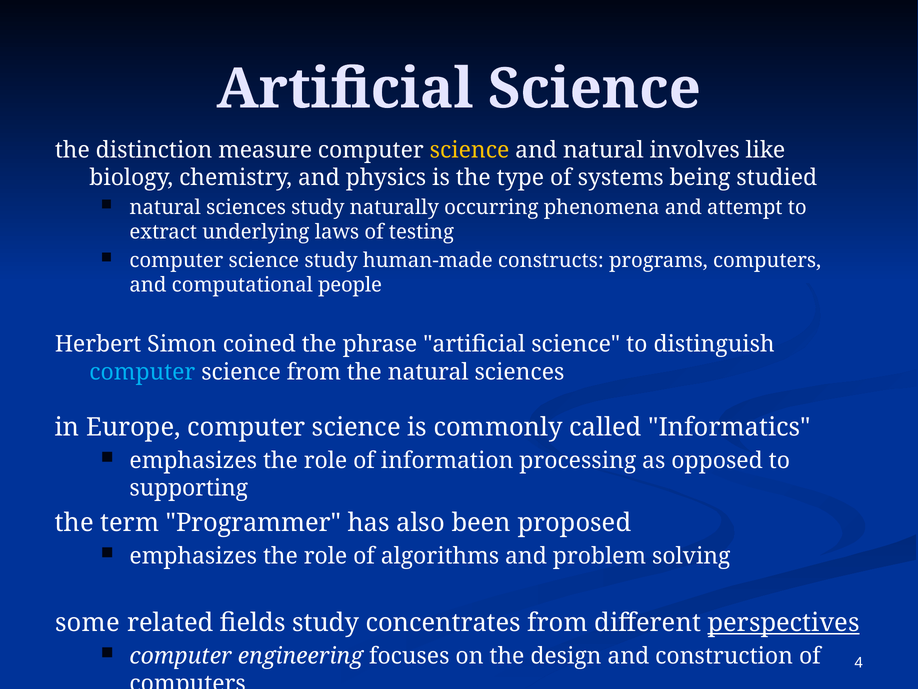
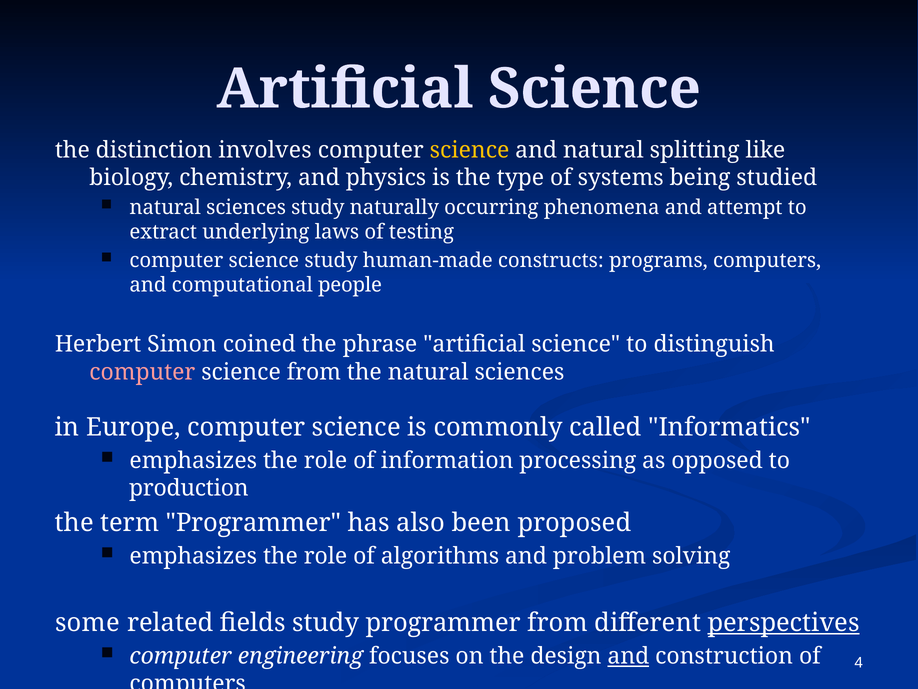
measure: measure -> involves (265, 150)
involves: involves -> splitting (695, 150)
computer colour: light blue -> pink (142, 372)
supporting: supporting -> production (189, 488)
study concentrates: concentrates -> programmer (443, 622)
and underline: none -> present (628, 656)
